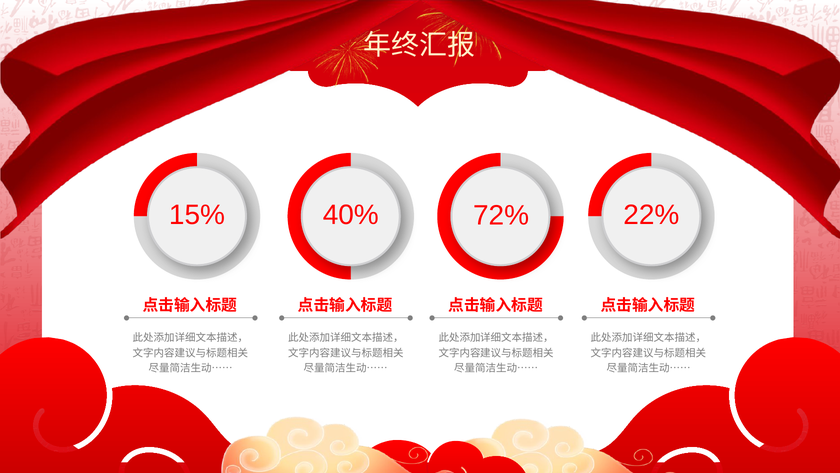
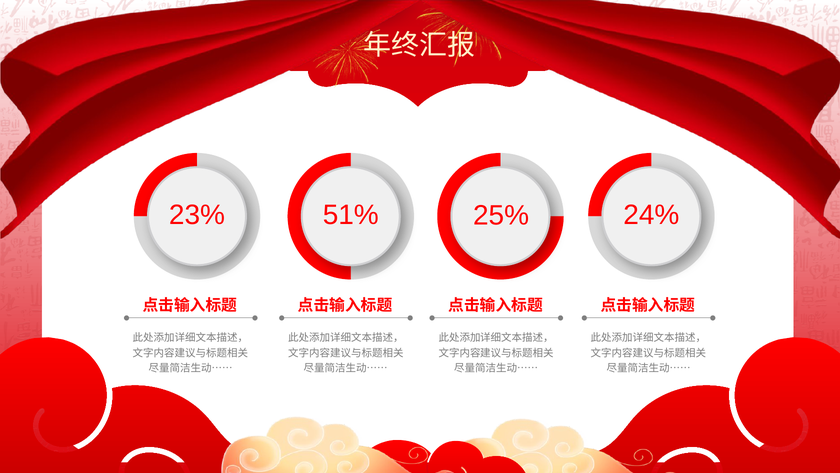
15%: 15% -> 23% (197, 215)
40%: 40% -> 51% (351, 215)
22%: 22% -> 24% (651, 215)
72%: 72% -> 25% (501, 215)
